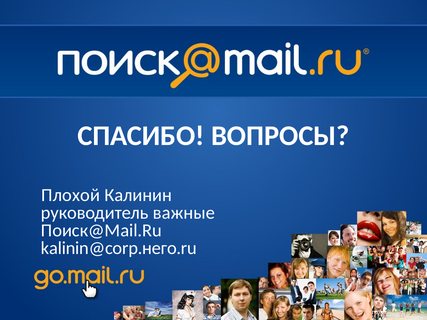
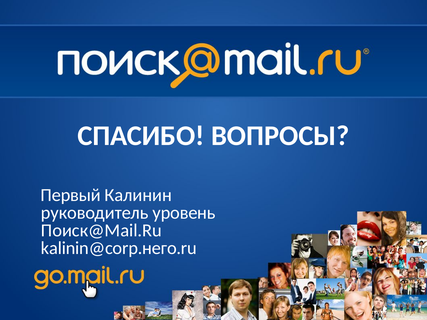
Плохой: Плохой -> Первый (71, 195)
важные: важные -> уровень (184, 213)
